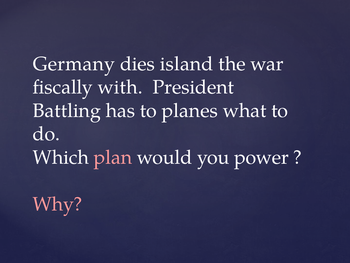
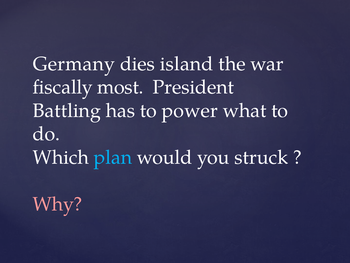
with: with -> most (120, 87)
planes: planes -> power (190, 110)
plan colour: pink -> light blue (113, 157)
power: power -> struck (261, 157)
